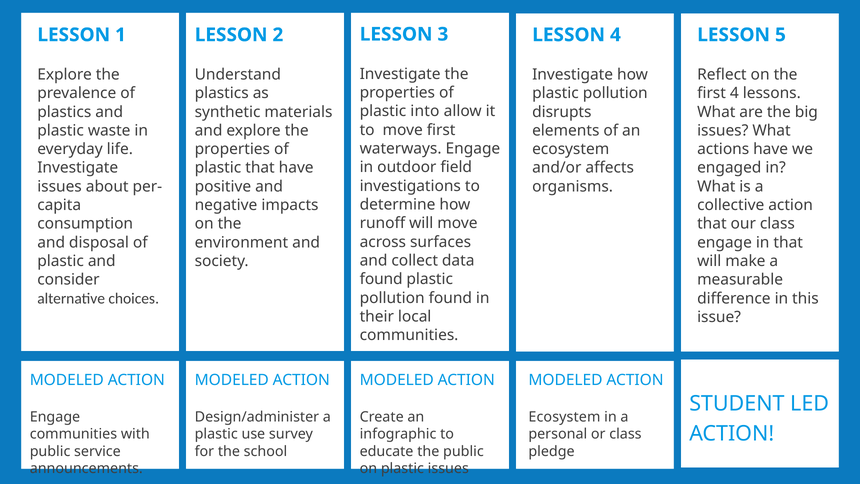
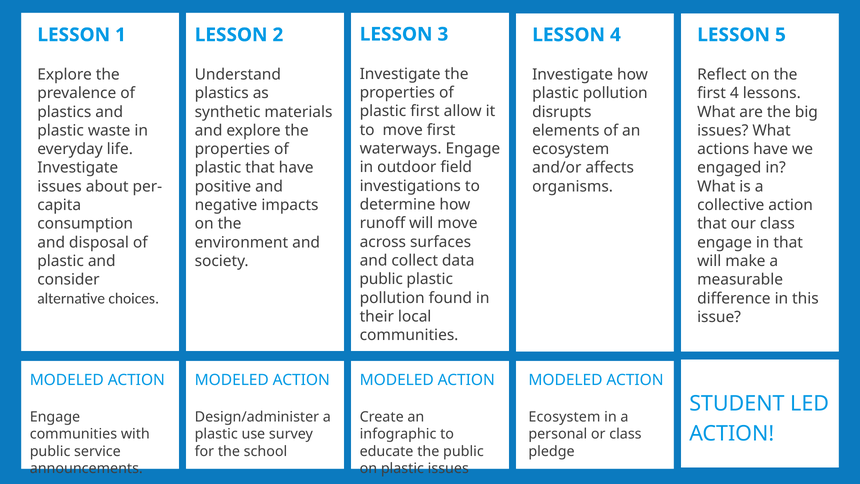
plastic into: into -> first (425, 111)
found: found -> public (381, 279)
